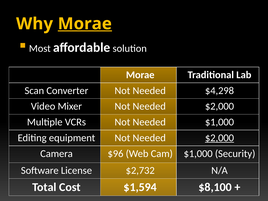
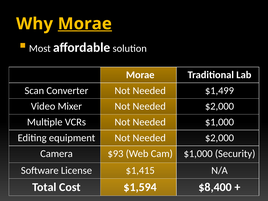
$4,298: $4,298 -> $1,499 (219, 91)
$2,000 underline: present -> none (219, 138)
$96: $96 -> $93 (116, 154)
$2,732: $2,732 -> $1,415 (140, 171)
$8,100: $8,100 -> $8,400 (215, 187)
